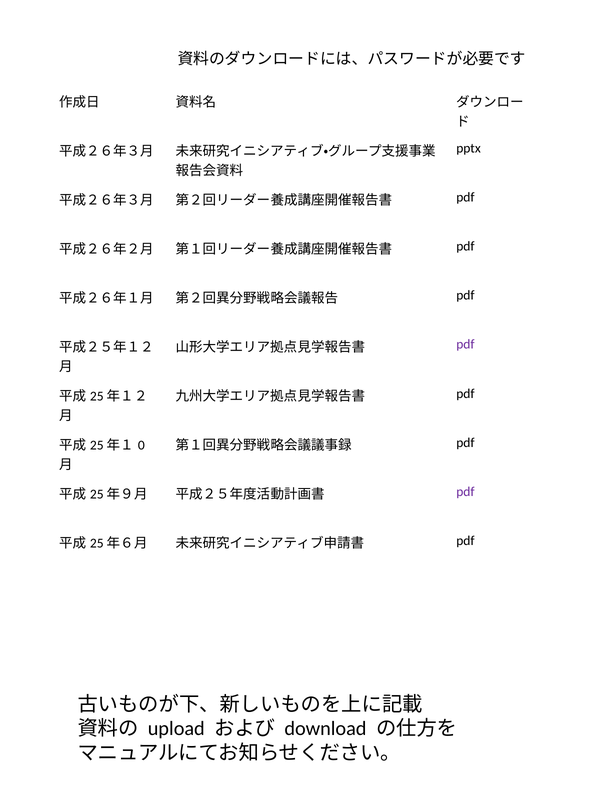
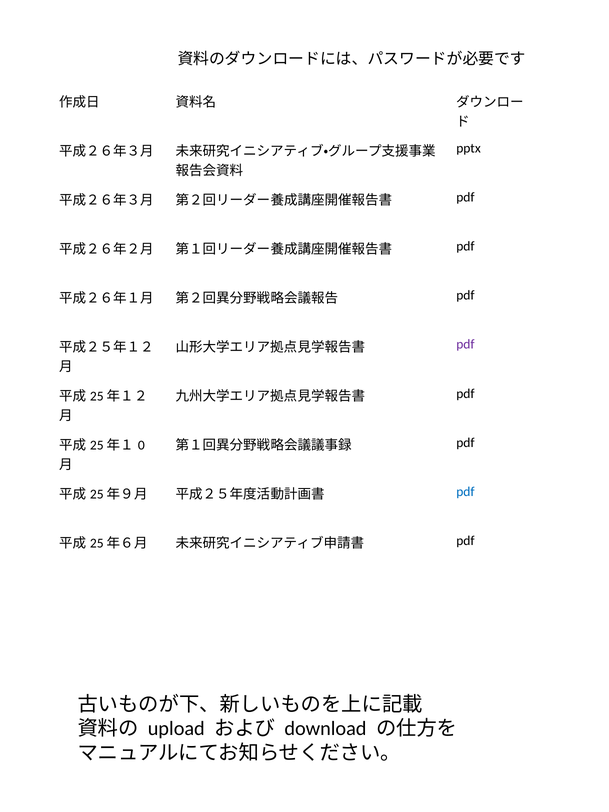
pdf colour: purple -> blue (465, 492)
